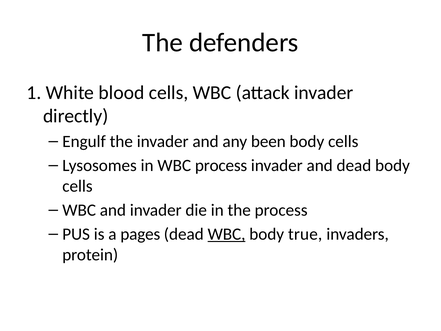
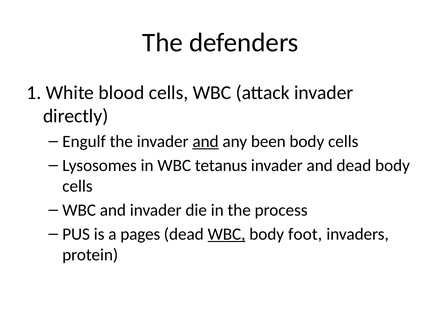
and underline: none -> present (206, 141)
WBC process: process -> tetanus (221, 165)
true: true -> foot (305, 234)
